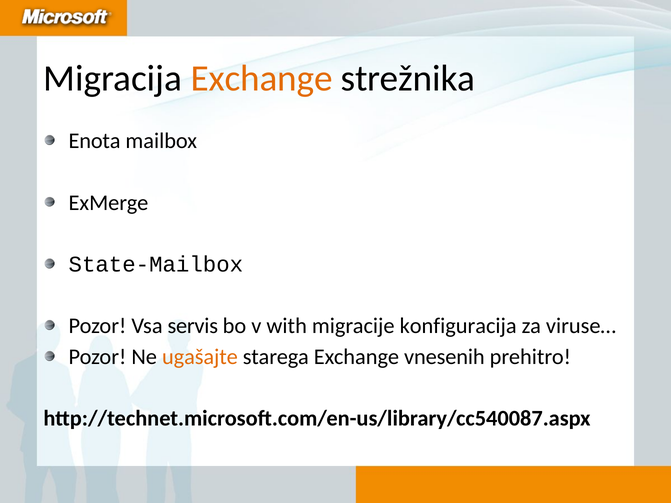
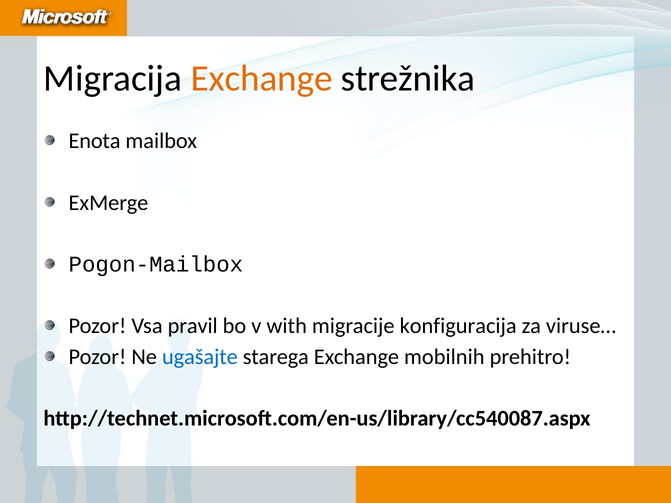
State-Mailbox: State-Mailbox -> Pogon-Mailbox (156, 265)
servis: servis -> pravil (193, 326)
ugašajte colour: orange -> blue (200, 357)
vnesenih: vnesenih -> mobilnih (444, 357)
